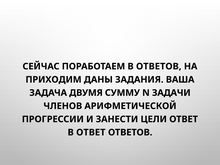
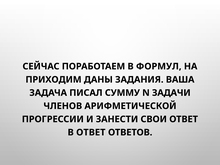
В ОТВЕТОВ: ОТВЕТОВ -> ФОРМУЛ (159, 66)
ДВУМЯ: ДВУМЯ -> ПИСАЛ (86, 93)
ЦЕЛИ: ЦЕЛИ -> СВОИ (154, 119)
